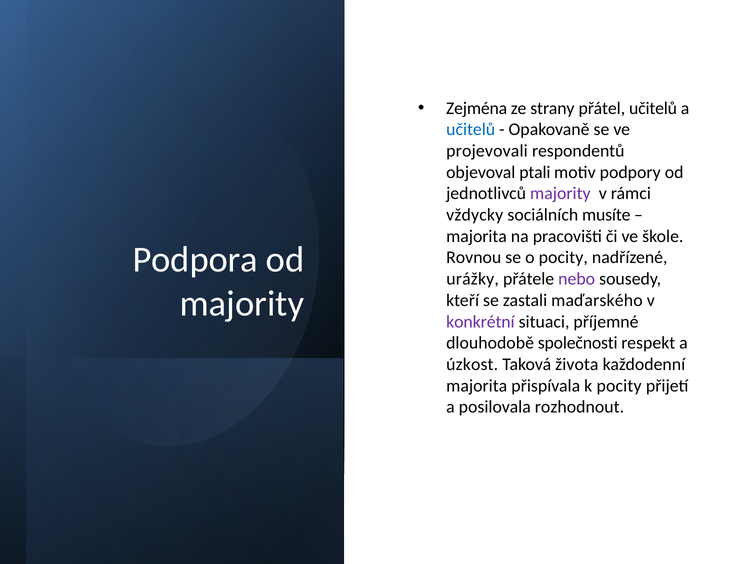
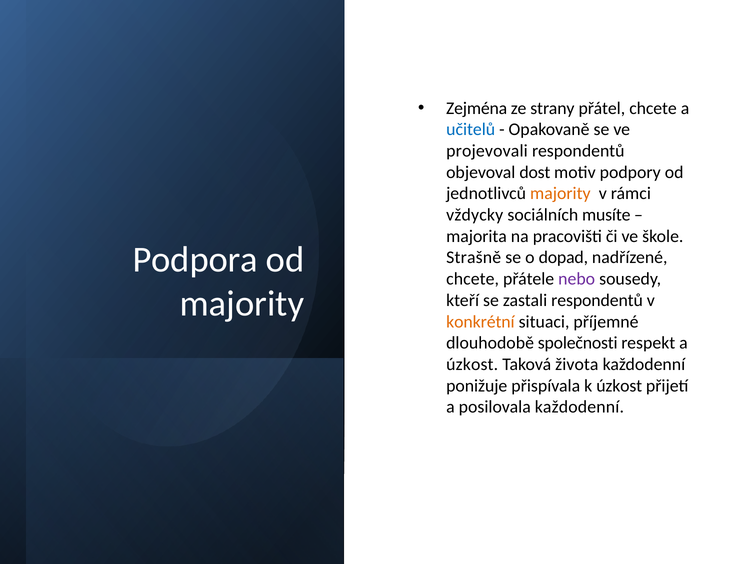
přátel učitelů: učitelů -> chcete (653, 108)
ptali: ptali -> dost (535, 172)
majority colour: purple -> orange (560, 194)
Rovnou: Rovnou -> Strašně (474, 258)
o pocity: pocity -> dopad (563, 258)
urážky: urážky -> chcete (473, 279)
zastali maďarského: maďarského -> respondentů (597, 300)
konkrétní colour: purple -> orange (480, 322)
majorita: majorita -> ponižuje (477, 386)
k pocity: pocity -> úzkost (619, 386)
posilovala rozhodnout: rozhodnout -> každodenní (579, 407)
